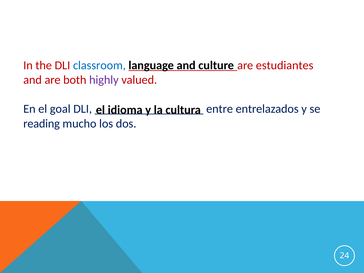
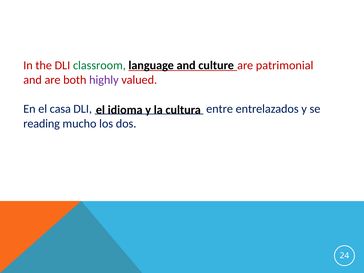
classroom colour: blue -> green (99, 65)
estudiantes: estudiantes -> patrimonial (285, 65)
goal: goal -> casa (60, 109)
